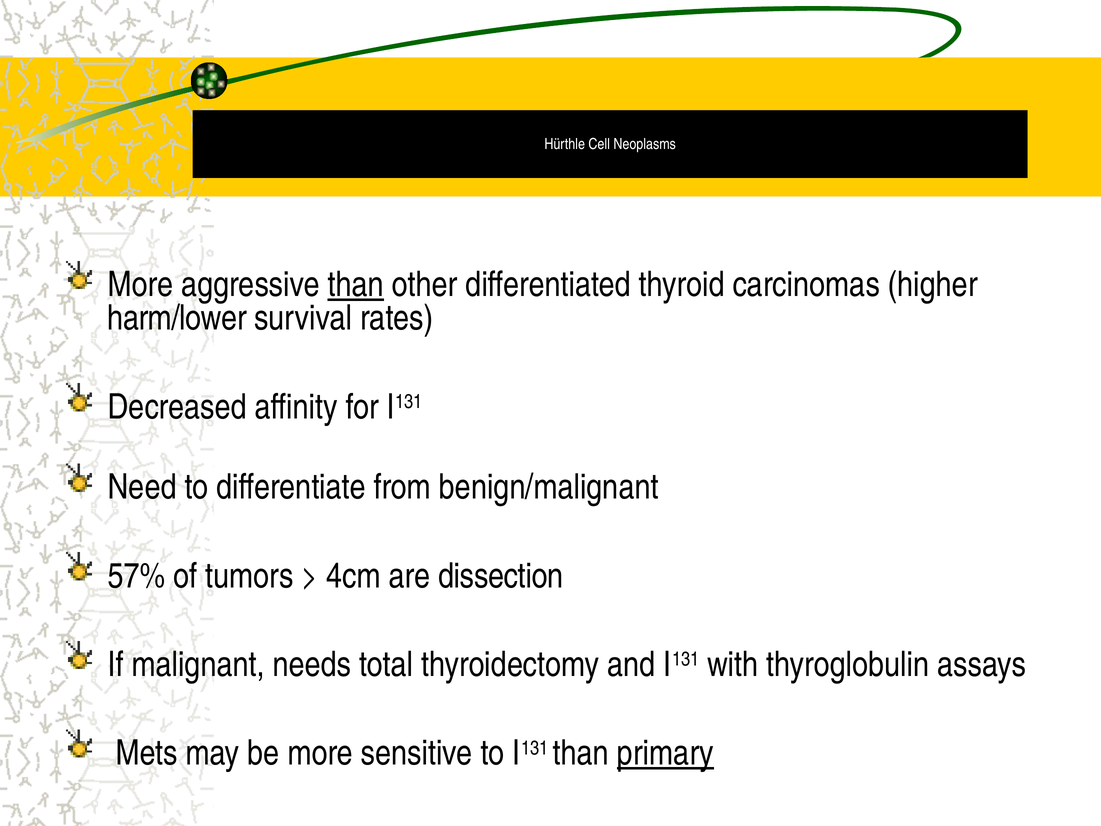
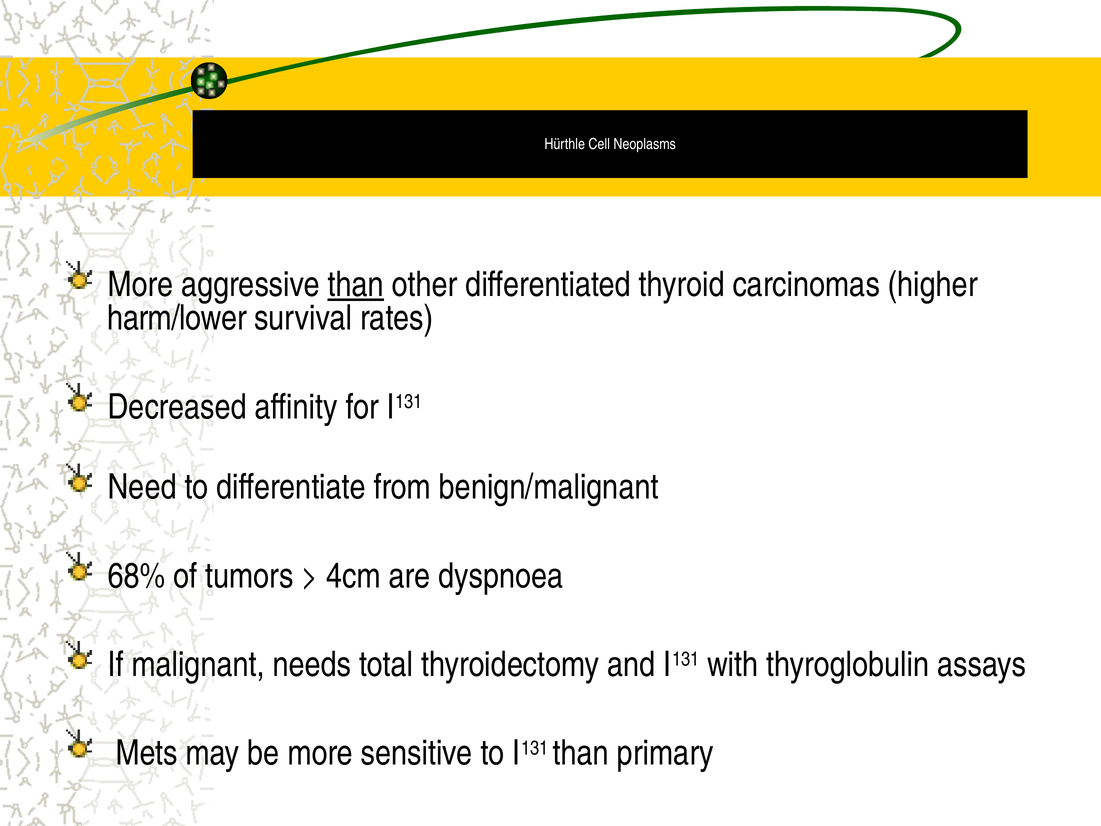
57%: 57% -> 68% (137, 576)
dissection: dissection -> dyspnoea (501, 576)
primary underline: present -> none (665, 753)
